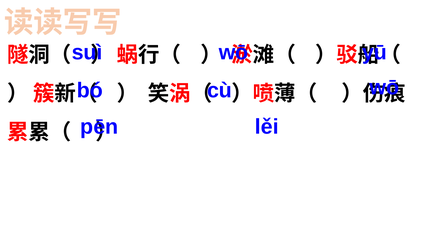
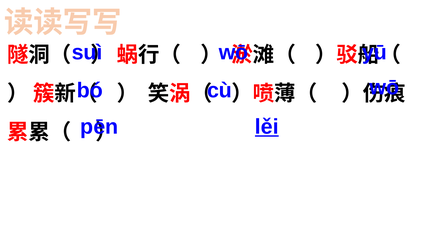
lěi underline: none -> present (267, 127)
